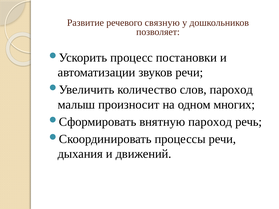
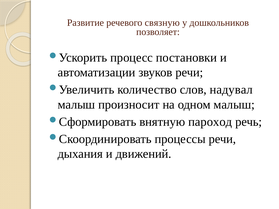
слов пароход: пароход -> надувал (231, 90)
одном многих: многих -> малыш (234, 105)
